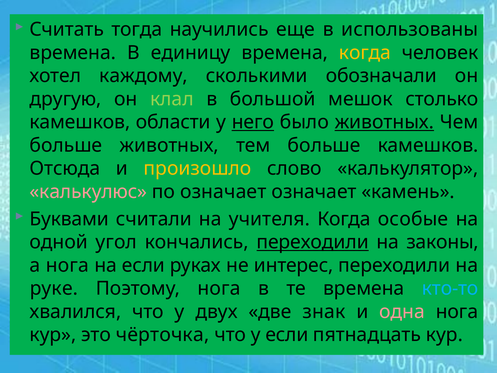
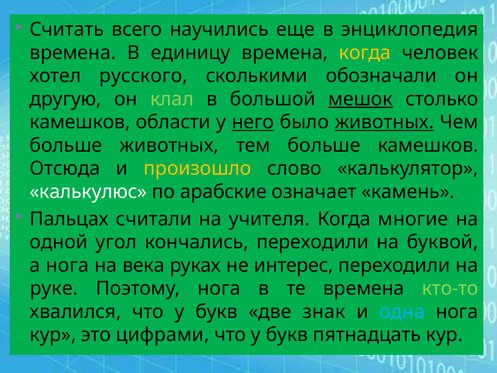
тогда: тогда -> всего (137, 30)
использованы: использованы -> энциклопедия (410, 30)
каждому: каждому -> русского (143, 76)
мешок underline: none -> present (360, 99)
калькулюс colour: pink -> white (88, 192)
по означает: означает -> арабские (223, 192)
Буквами: Буквами -> Пальцах (69, 219)
особые: особые -> многие (413, 219)
переходили underline: present -> none (313, 242)
законы: законы -> буквой (442, 242)
на если: если -> века (143, 265)
кто-то colour: light blue -> light green (450, 288)
хвалился что у двух: двух -> букв (216, 311)
одна colour: pink -> light blue (402, 311)
чёрточка: чёрточка -> цифрами (163, 335)
если: если -> букв (287, 335)
